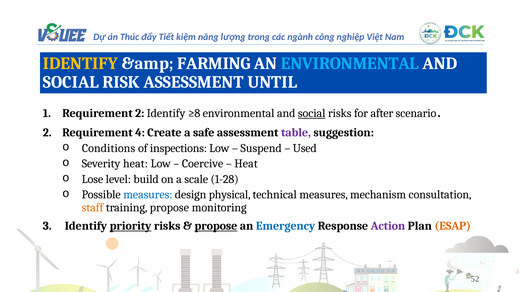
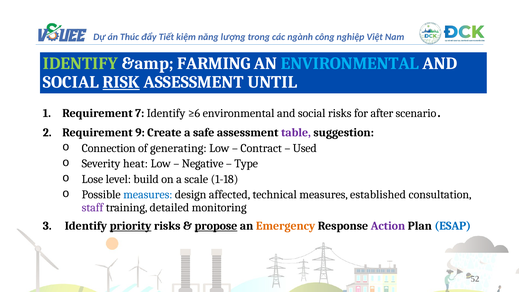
IDENTIFY colour: yellow -> light green (80, 63)
RISK underline: none -> present (121, 82)
Requirement 2: 2 -> 7 (140, 113)
≥8: ≥8 -> ≥6 (194, 113)
social underline: present -> none (312, 113)
4: 4 -> 9 (140, 133)
Conditions: Conditions -> Connection (109, 148)
inspections: inspections -> generating (178, 148)
Suspend: Suspend -> Contract (261, 148)
Coercive: Coercive -> Negative (203, 164)
Heat: Heat -> Type (246, 164)
1-28: 1-28 -> 1-18 (225, 179)
physical: physical -> affected (230, 195)
mechanism: mechanism -> established (378, 195)
staff colour: orange -> purple (92, 208)
training propose: propose -> detailed (169, 208)
Emergency colour: blue -> orange (286, 226)
ESAP colour: orange -> blue (453, 226)
